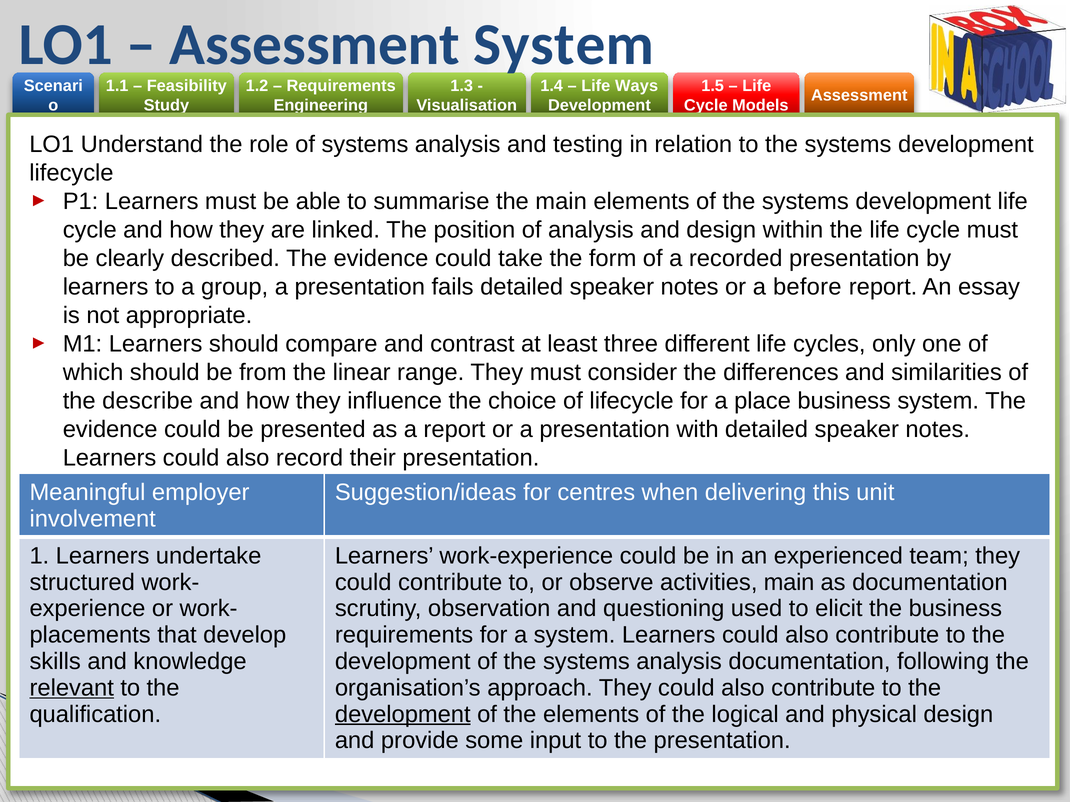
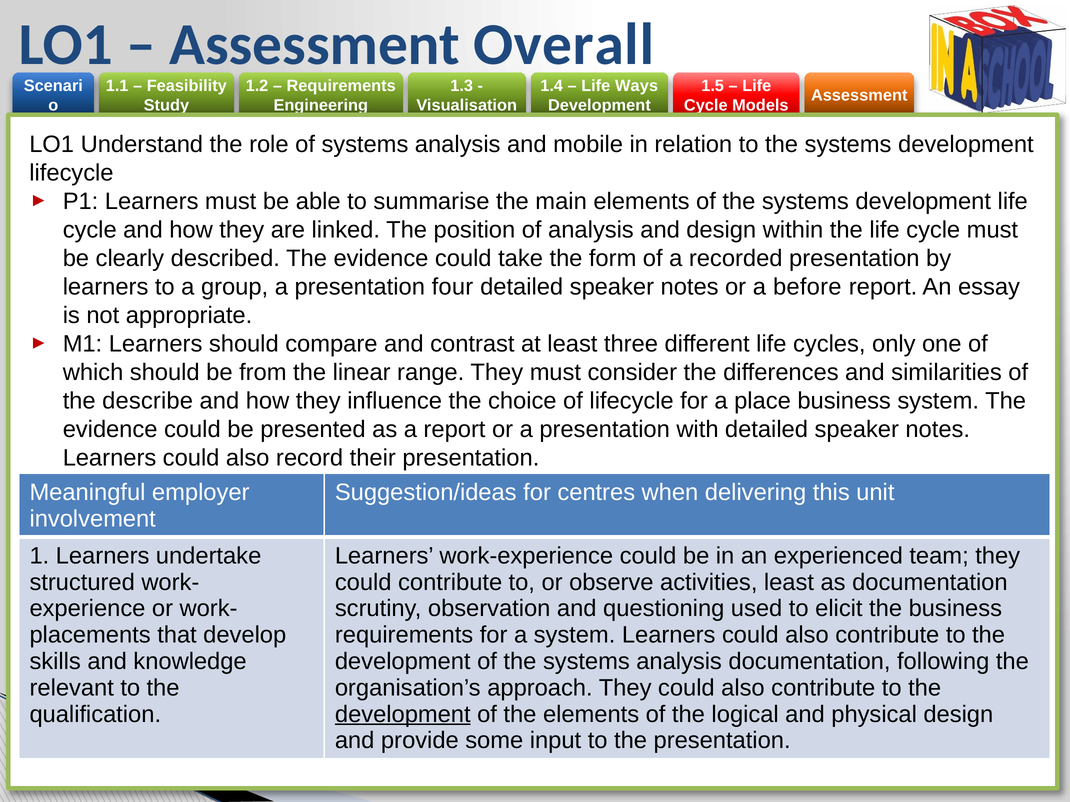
Assessment System: System -> Overall (564, 45)
testing: testing -> mobile (588, 144)
fails: fails -> four (452, 287)
activities main: main -> least (789, 583)
relevant underline: present -> none (72, 688)
